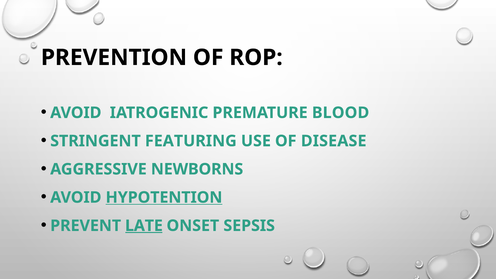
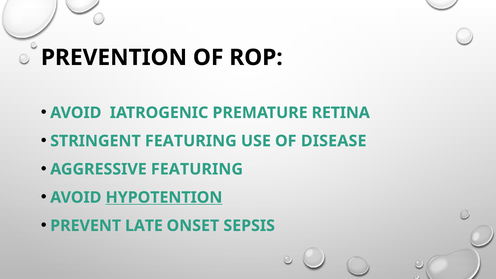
BLOOD: BLOOD -> RETINA (341, 113)
AGGRESSIVE NEWBORNS: NEWBORNS -> FEATURING (197, 169)
LATE underline: present -> none (144, 226)
